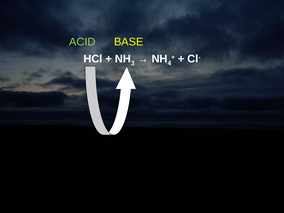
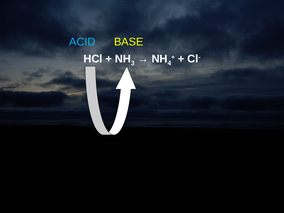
ACID colour: light green -> light blue (82, 42)
